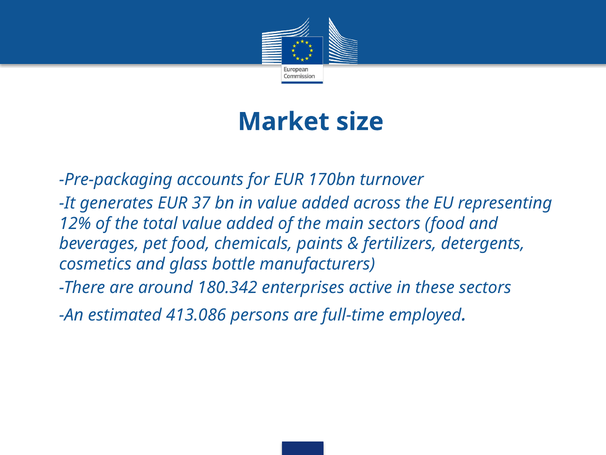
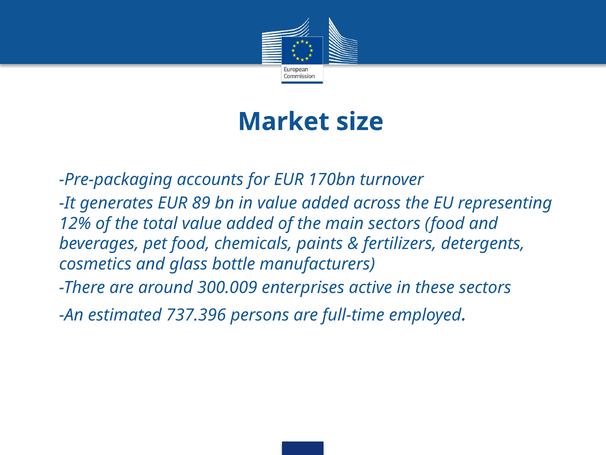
37: 37 -> 89 (201, 203)
180.342: 180.342 -> 300.009 (227, 287)
413.086: 413.086 -> 737.396 (196, 315)
